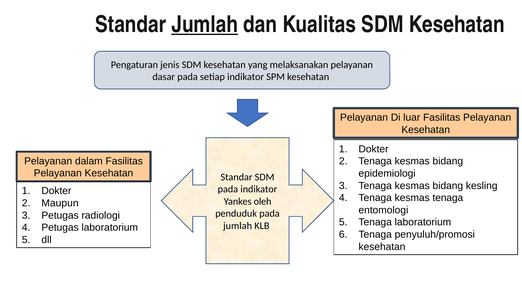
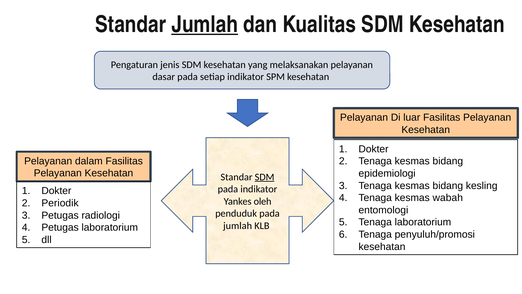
SDM underline: none -> present (265, 177)
kesmas tenaga: tenaga -> wabah (448, 198)
Maupun: Maupun -> Periodik (60, 203)
